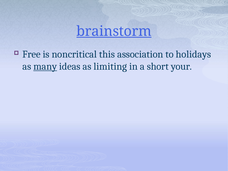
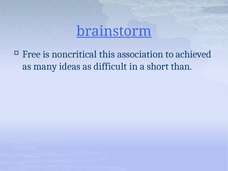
holidays: holidays -> achieved (194, 54)
many underline: present -> none (45, 66)
limiting: limiting -> difficult (110, 66)
your: your -> than (181, 66)
